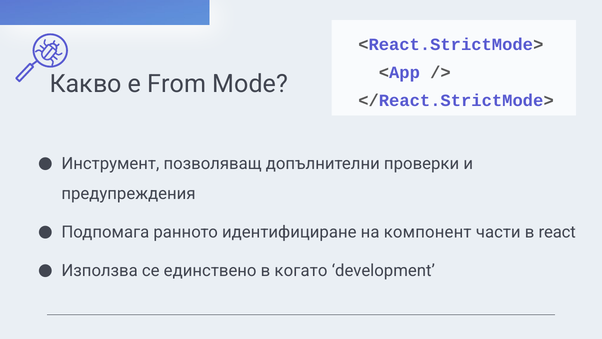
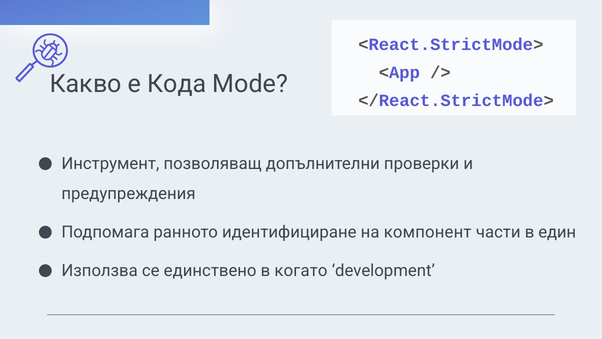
From: From -> Кода (177, 84)
react: react -> един (557, 232)
